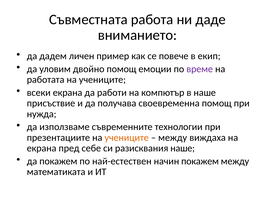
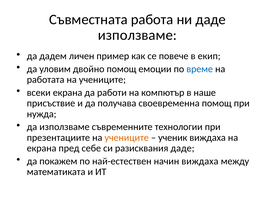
вниманието: вниманието -> използваме (137, 35)
време colour: purple -> blue (200, 69)
между: между -> ученик (173, 138)
разисквания наше: наше -> даде (182, 148)
начин покажем: покажем -> виждаха (200, 161)
